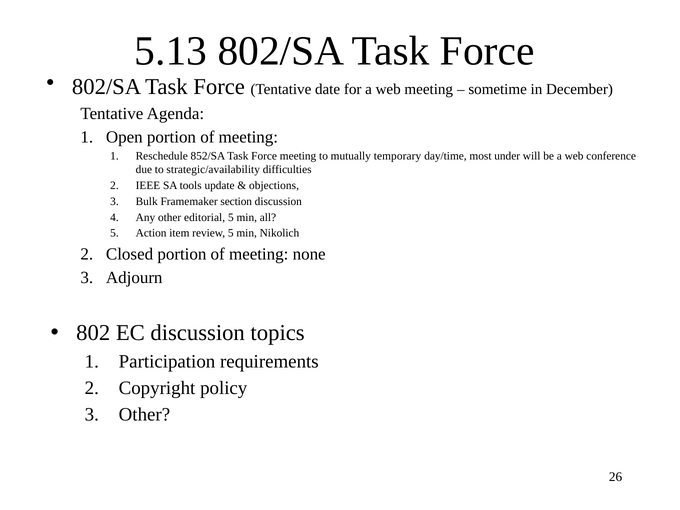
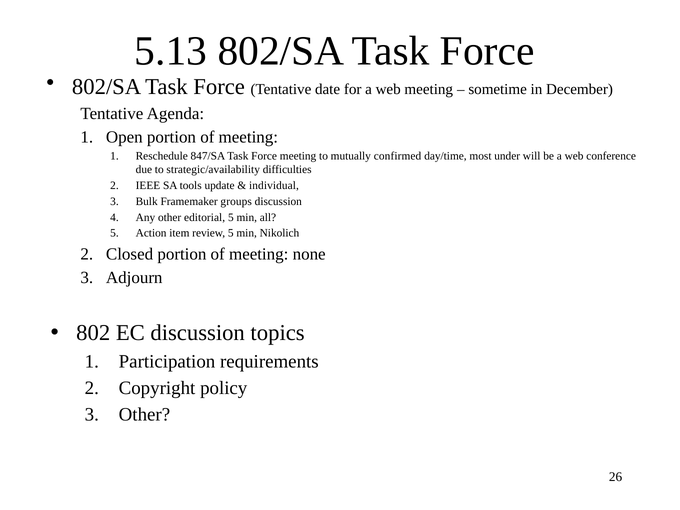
852/SA: 852/SA -> 847/SA (208, 156)
temporary: temporary -> confirmed (398, 156)
objections: objections -> individual (274, 186)
section: section -> groups (236, 201)
